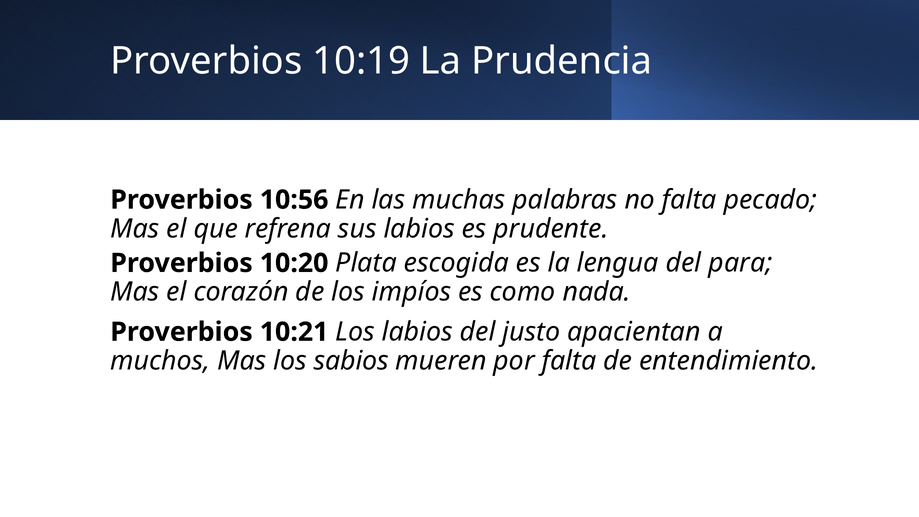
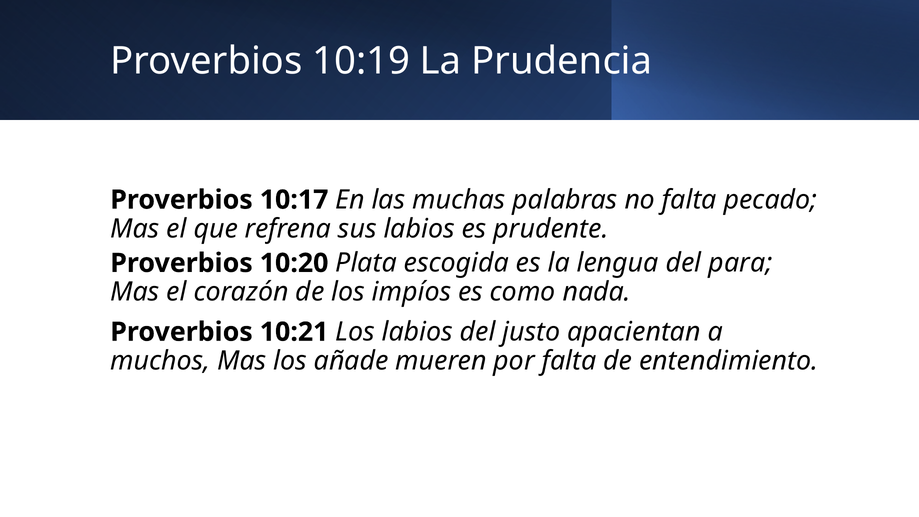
10:56: 10:56 -> 10:17 (294, 200)
sabios: sabios -> añade (351, 361)
